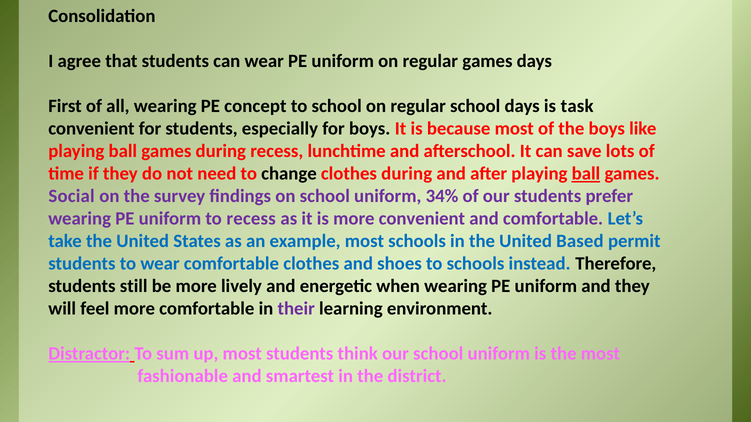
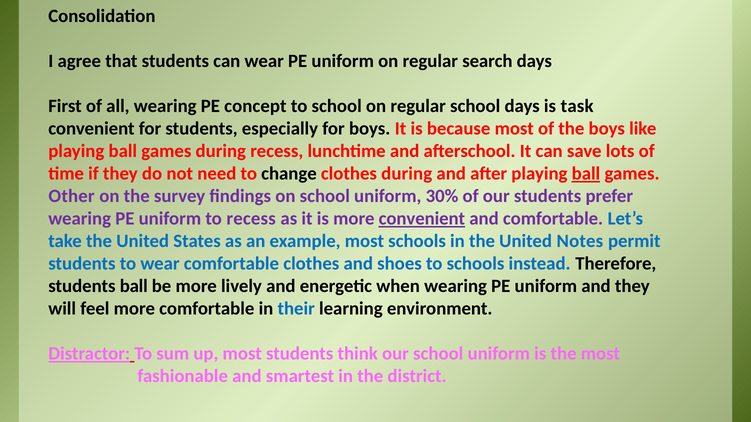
regular games: games -> search (487, 61)
Social: Social -> Other (72, 196)
34%: 34% -> 30% (442, 196)
convenient underline: none -> present (422, 219)
Based: Based -> Notes (580, 241)
students still: still -> ball (134, 287)
their colour: purple -> blue (296, 309)
